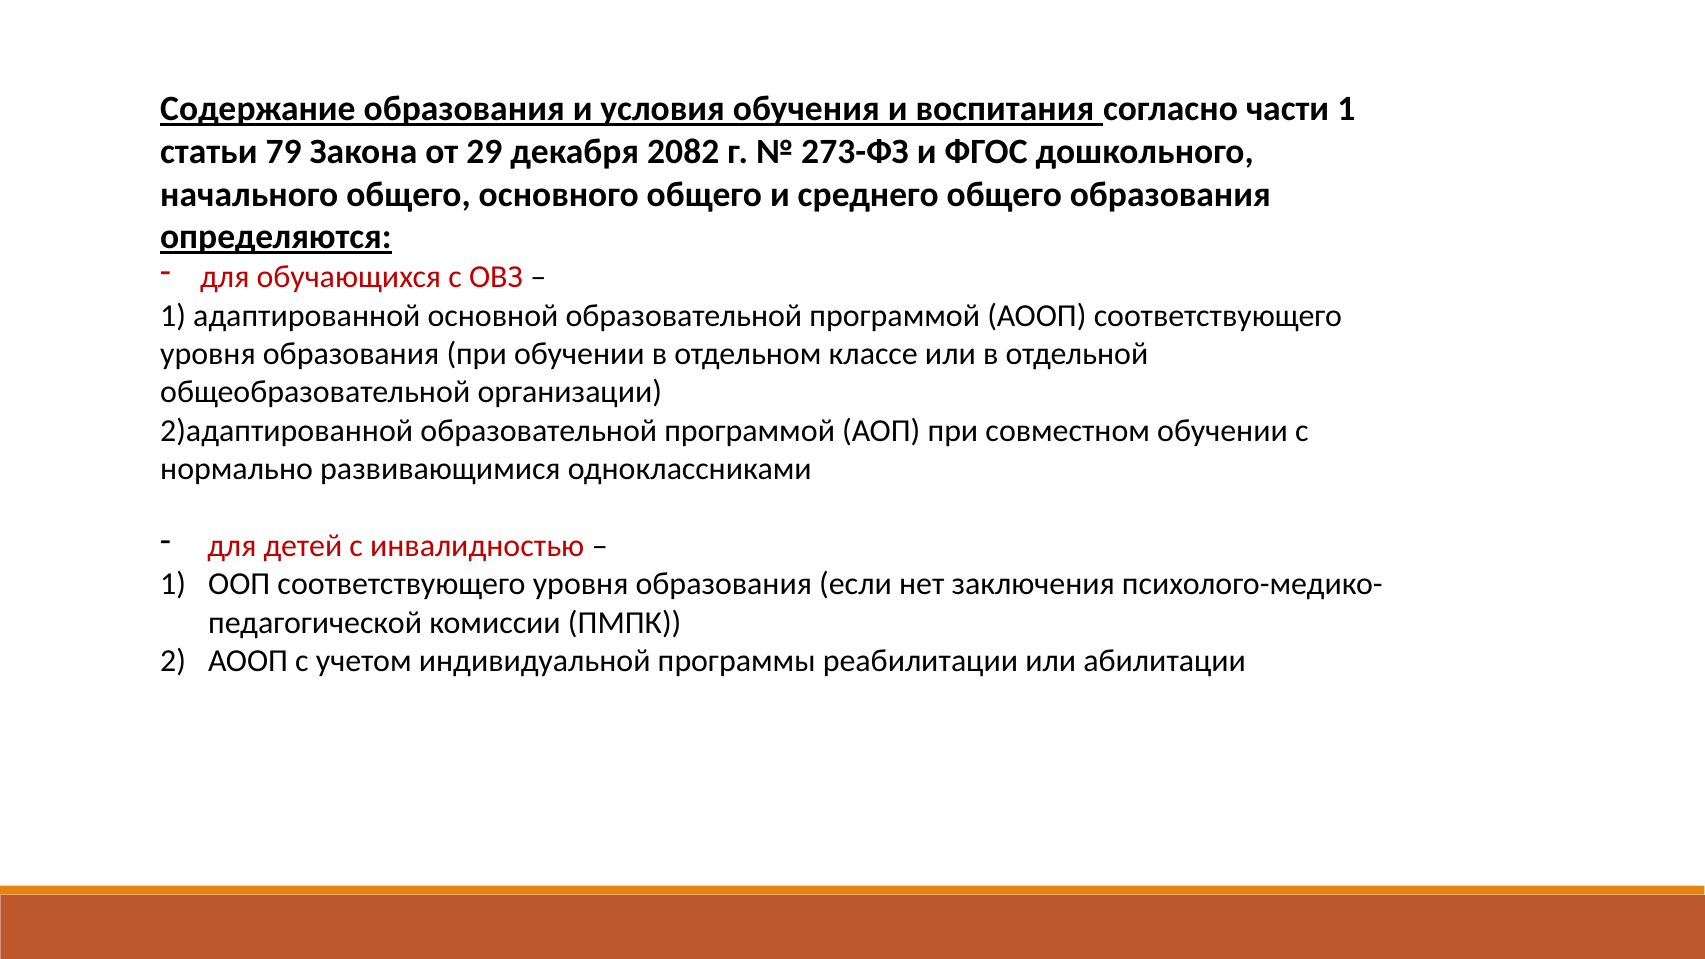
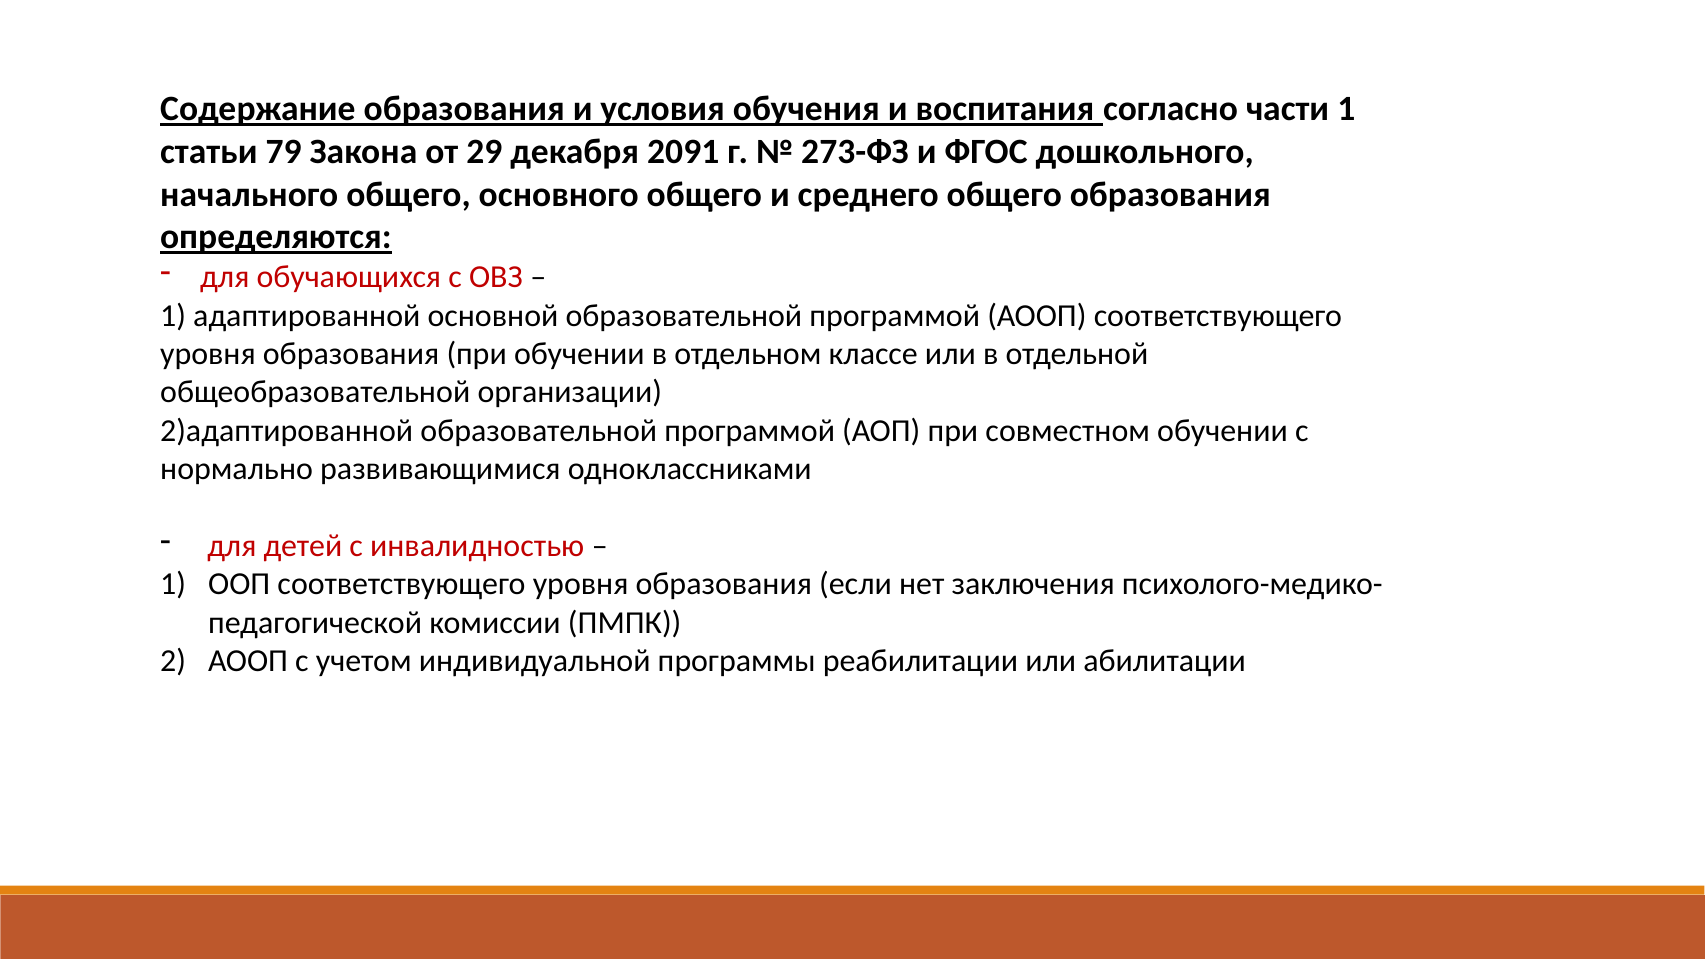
2082: 2082 -> 2091 (683, 152)
